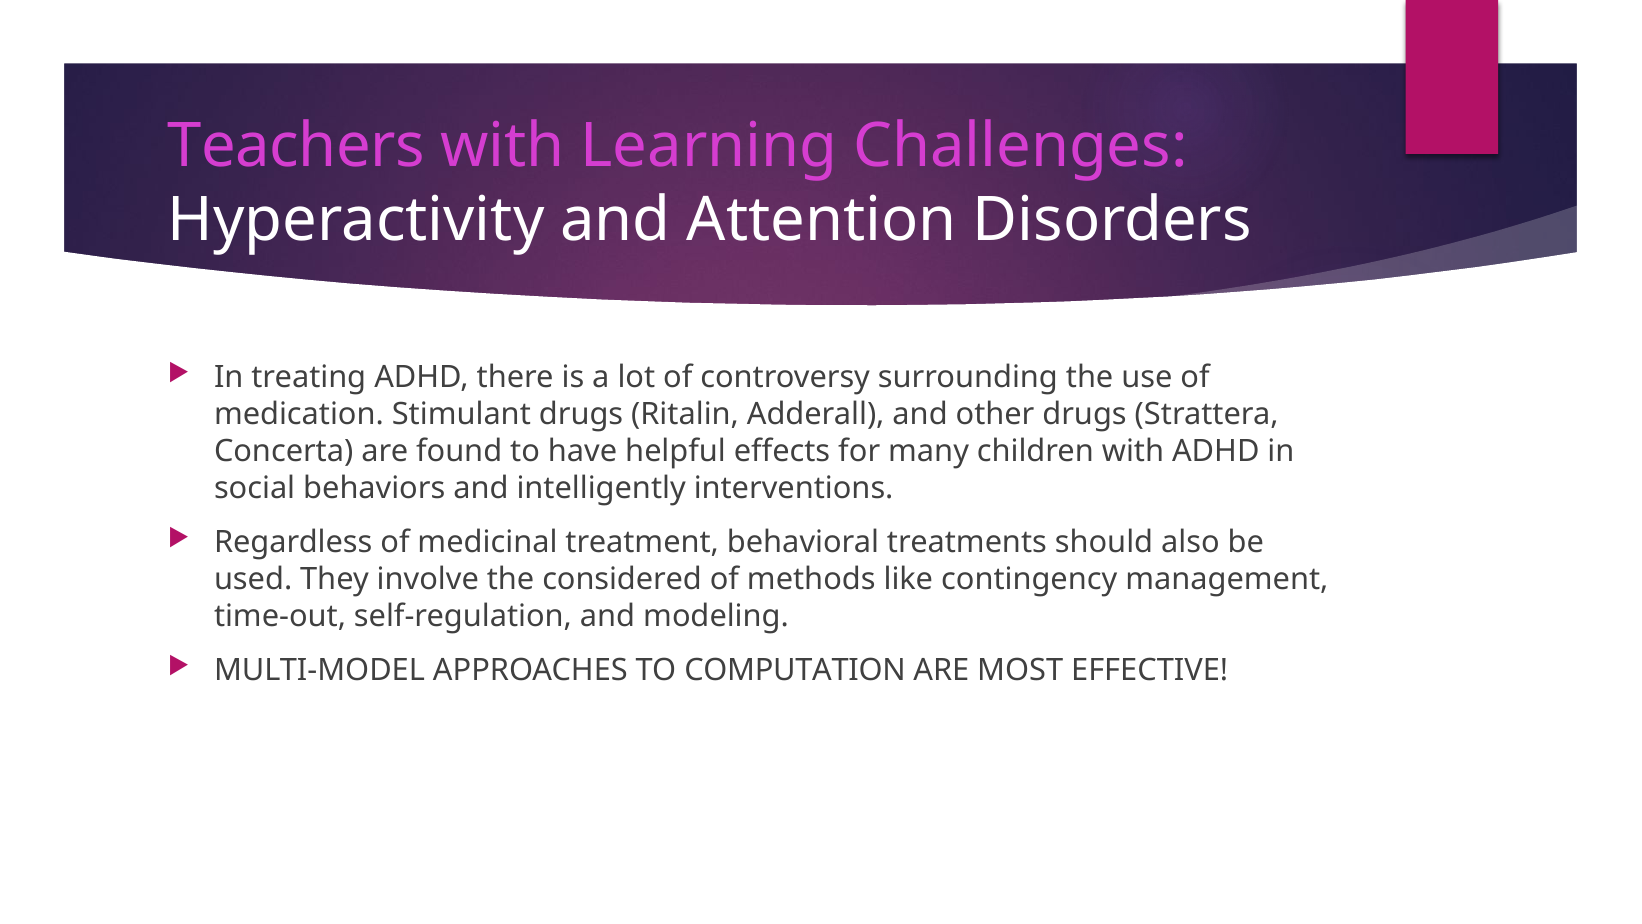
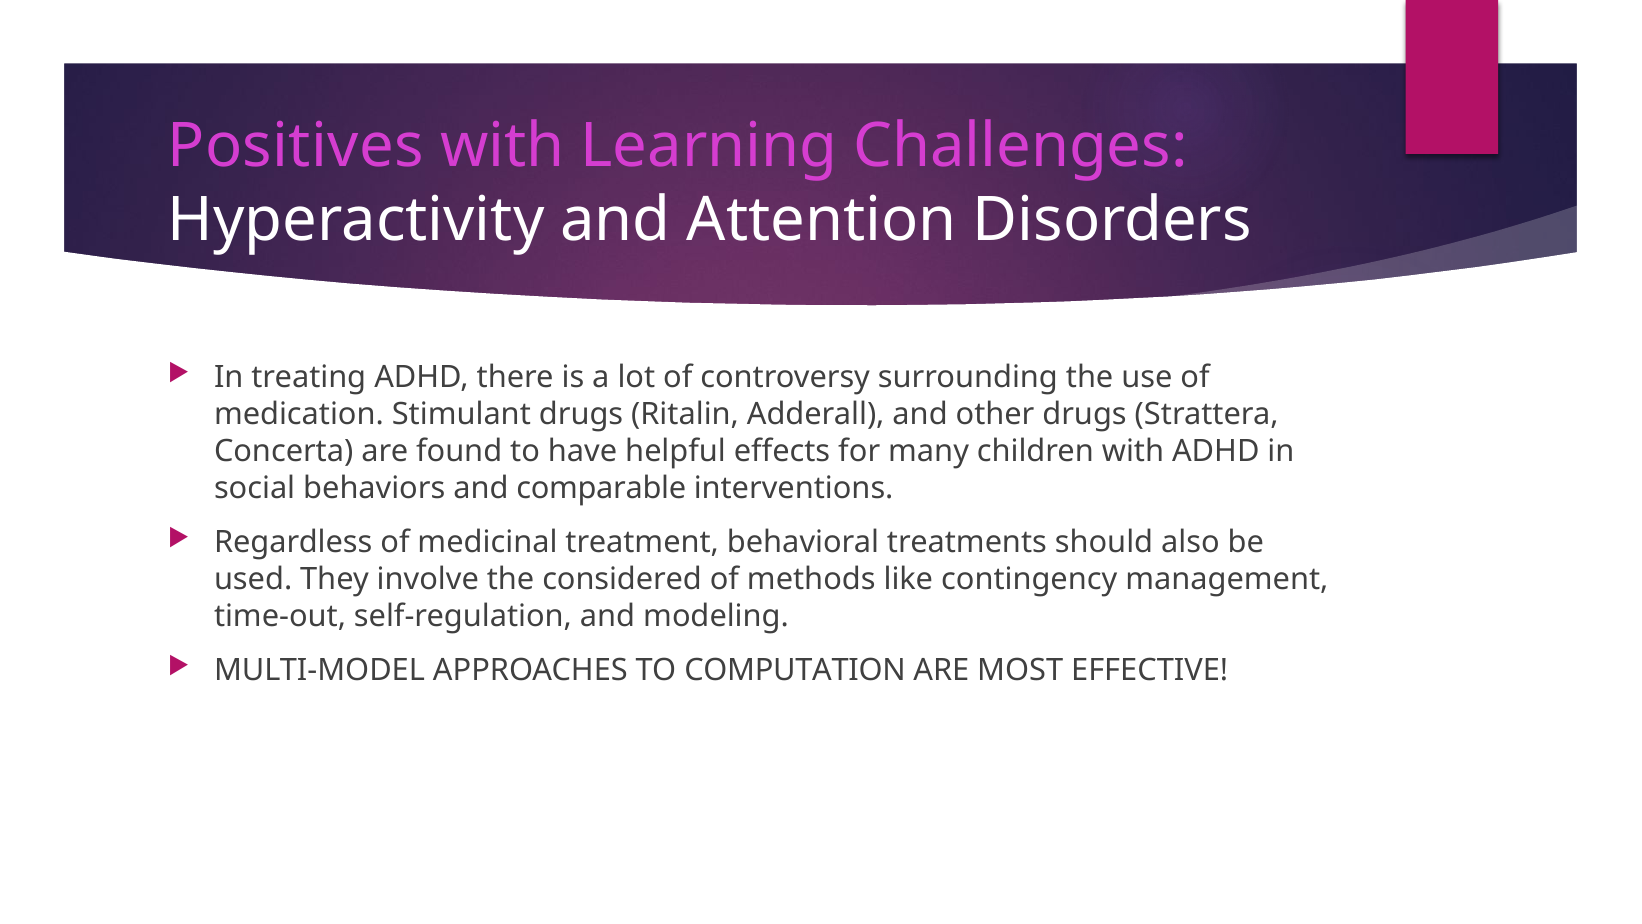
Teachers: Teachers -> Positives (296, 146)
intelligently: intelligently -> comparable (601, 488)
